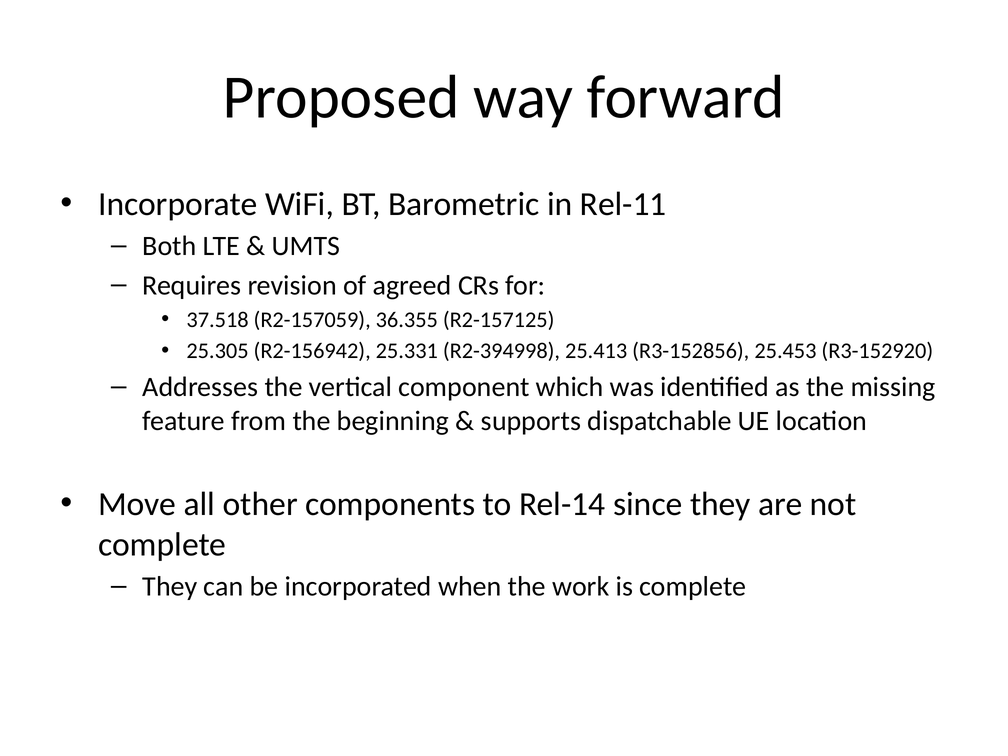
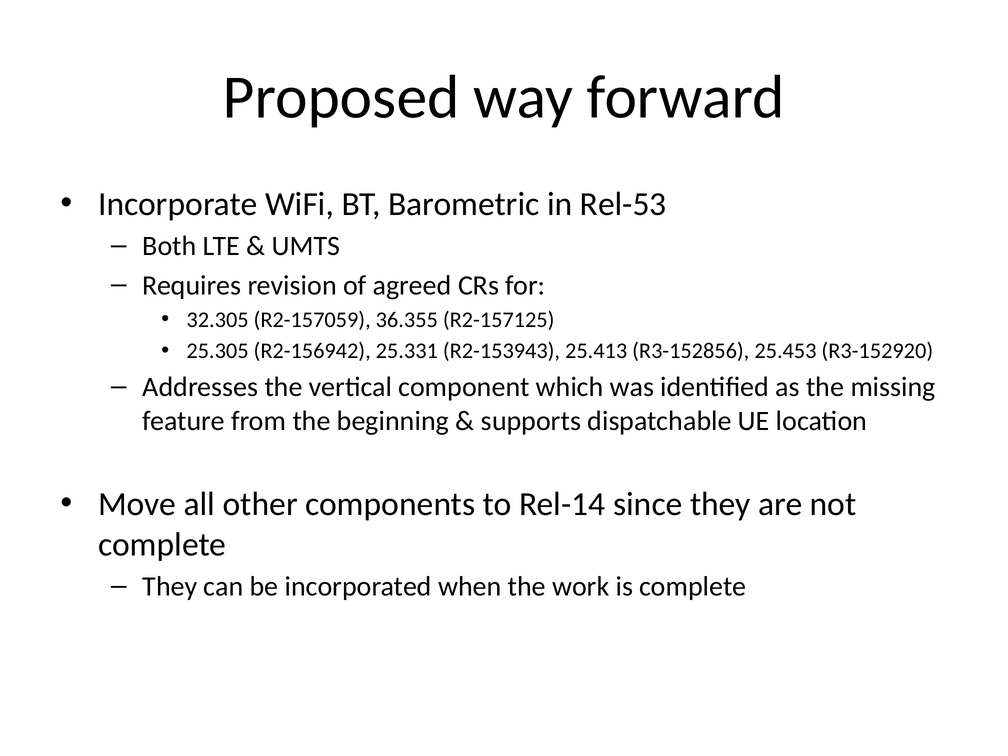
Rel-11: Rel-11 -> Rel-53 (623, 204)
37.518: 37.518 -> 32.305 (218, 320)
R2-394998: R2-394998 -> R2-153943 (501, 351)
